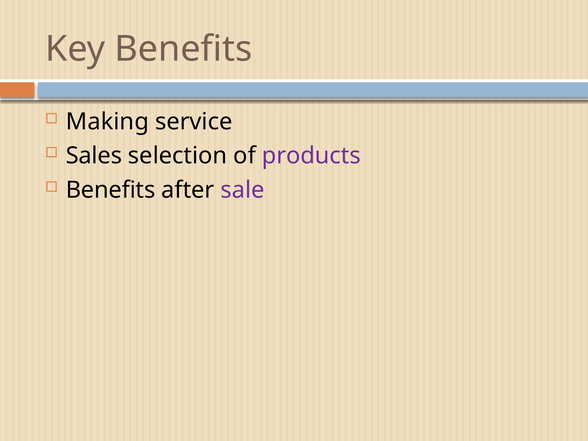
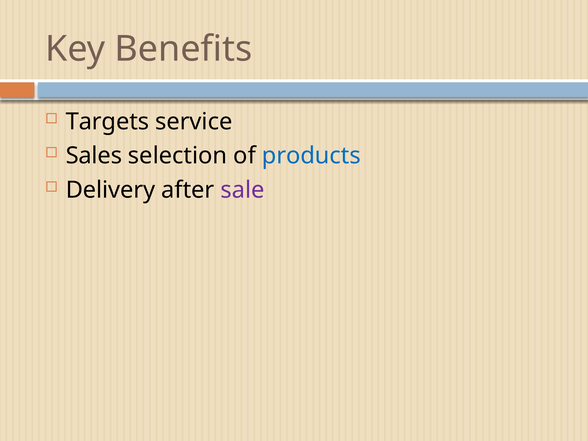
Making: Making -> Targets (107, 122)
products colour: purple -> blue (311, 156)
Benefits: Benefits -> Delivery (111, 190)
